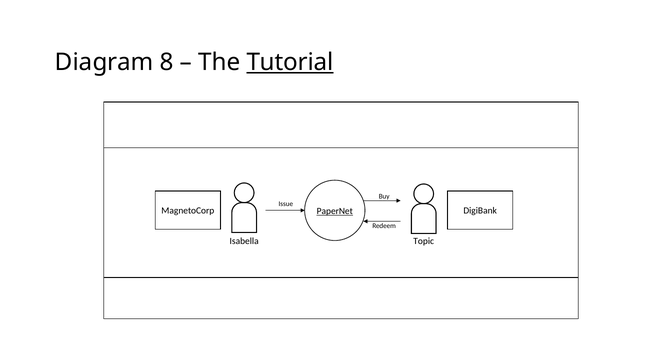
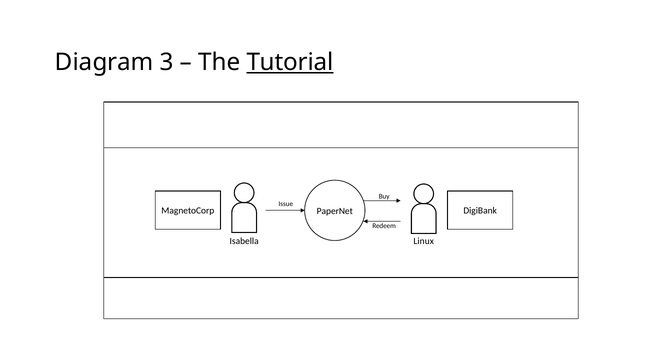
8: 8 -> 3 (167, 62)
PaperNet underline: present -> none (335, 211)
Topic: Topic -> Linux (424, 241)
